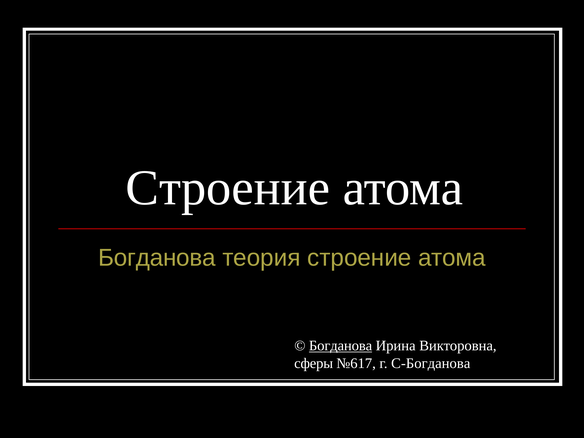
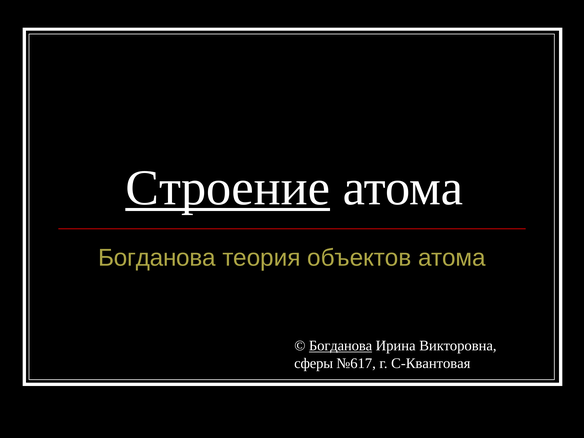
Строение underline: none -> present (228, 188)
теория строение: строение -> объектов (359, 258)
С-Богданова: С-Богданова -> С-Квантовая (431, 363)
